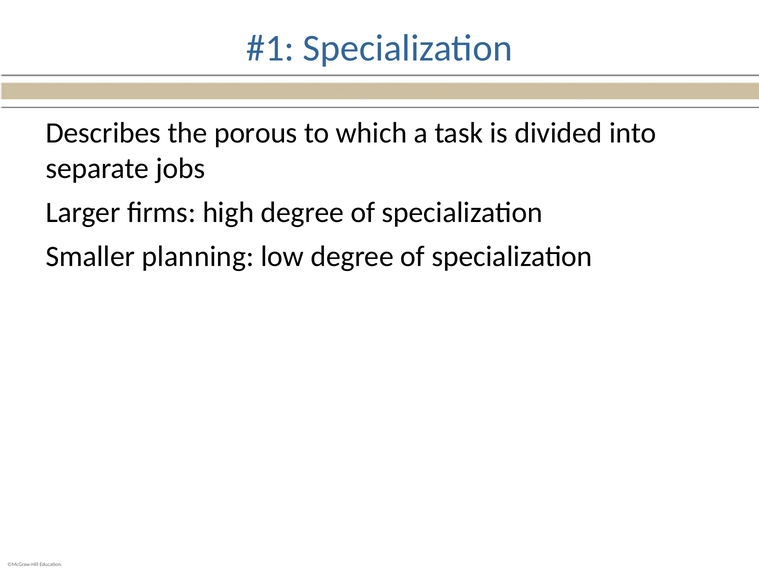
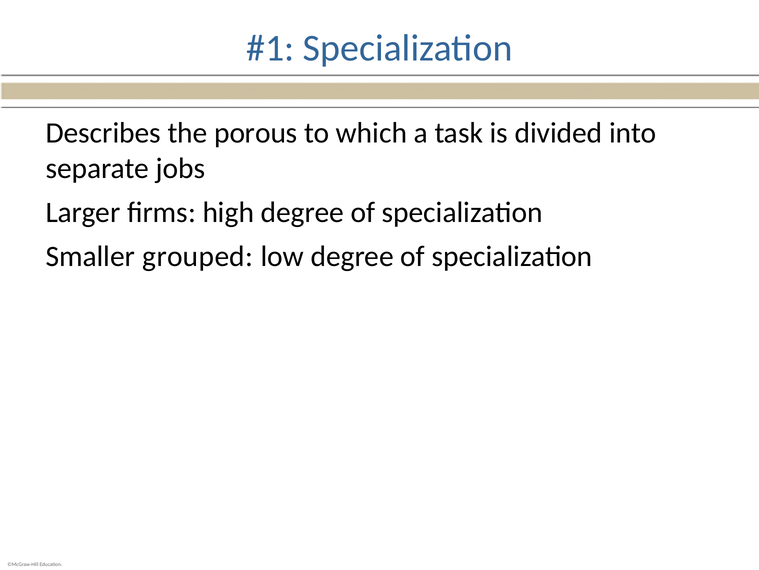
planning: planning -> grouped (198, 256)
